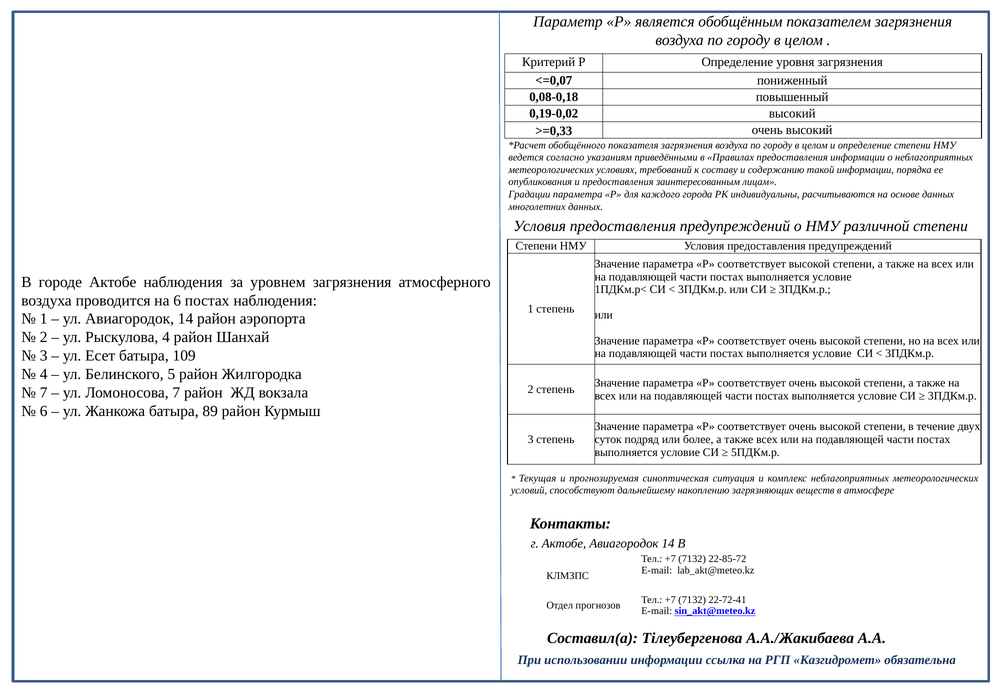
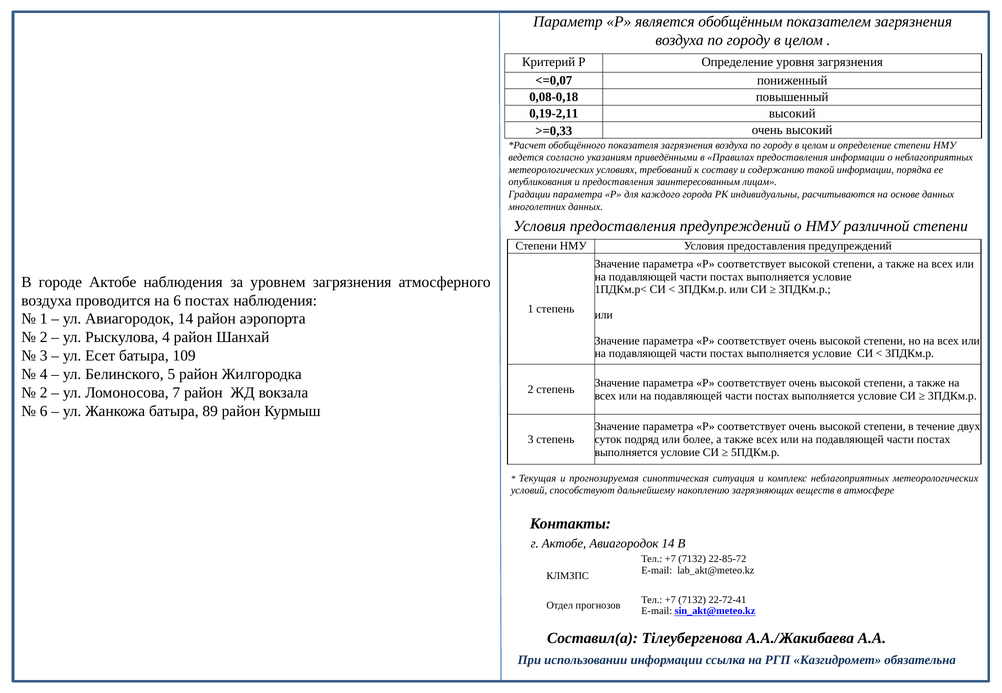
0,19-0,02: 0,19-0,02 -> 0,19-2,11 (554, 114)
7: 7 -> 2 (44, 393)
